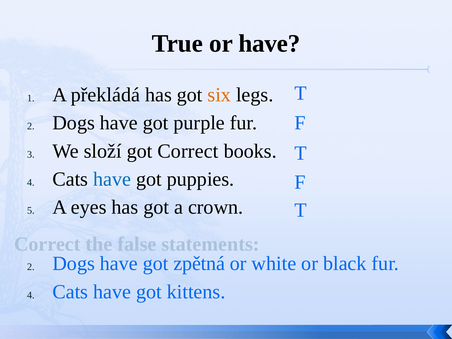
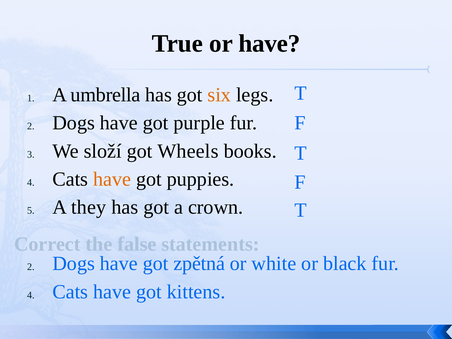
překládá: překládá -> umbrella (106, 95)
got Correct: Correct -> Wheels (188, 151)
have colour: blue -> orange (112, 179)
eyes: eyes -> they (89, 207)
